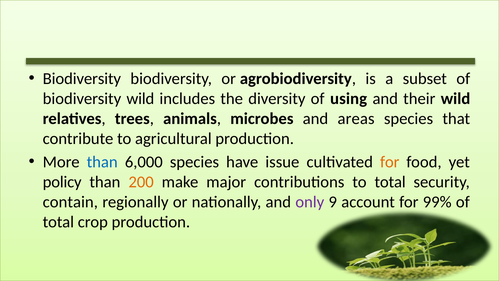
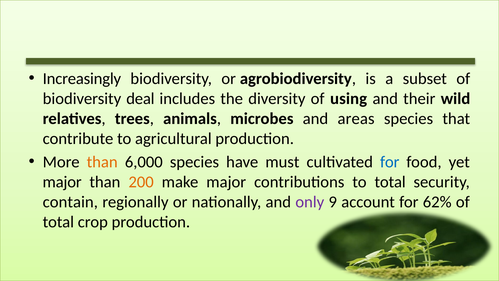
Biodiversity: Biodiversity -> Increasingly (82, 79)
biodiversity wild: wild -> deal (140, 98)
than colour: blue -> orange (102, 162)
issue: issue -> must (282, 162)
for colour: orange -> blue (390, 162)
policy: policy -> major (62, 182)
99%: 99% -> 62% (437, 202)
